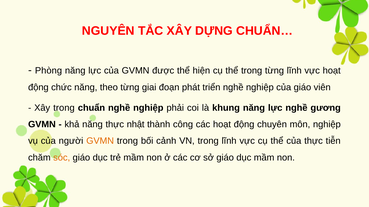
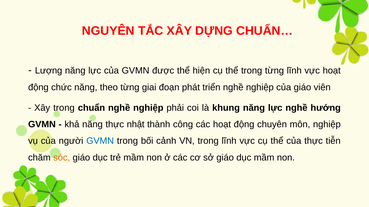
Phòng: Phòng -> Lượng (49, 71)
gương: gương -> hướng (326, 108)
GVMN colour: orange -> blue (100, 141)
